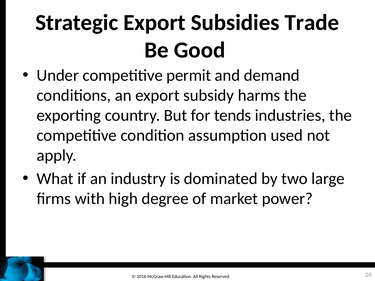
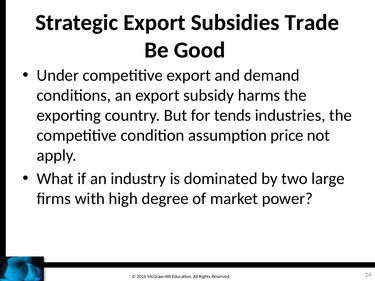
competitive permit: permit -> export (189, 76)
used: used -> price (287, 136)
